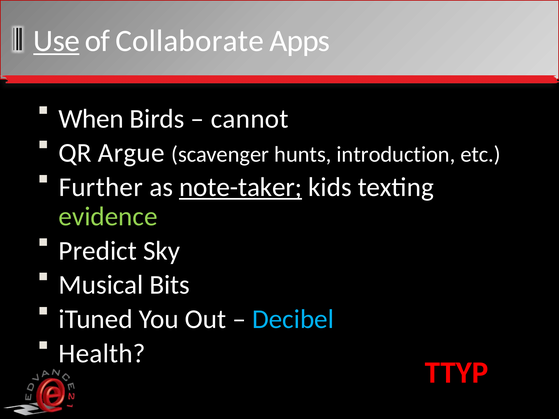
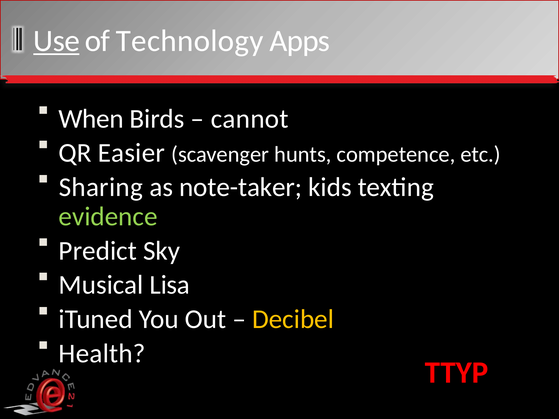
Collaborate: Collaborate -> Technology (190, 41)
Argue: Argue -> Easier (131, 153)
introduction: introduction -> competence (396, 155)
Further: Further -> Sharing (101, 187)
note-taker underline: present -> none (241, 187)
Bits: Bits -> Lisa (170, 285)
Decibel colour: light blue -> yellow (293, 319)
